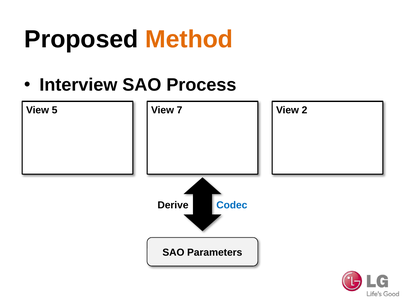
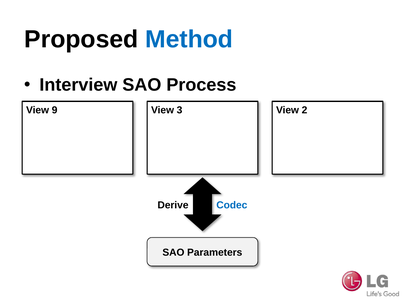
Method colour: orange -> blue (189, 39)
5: 5 -> 9 (55, 110)
7: 7 -> 3 (180, 110)
